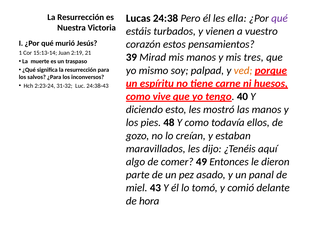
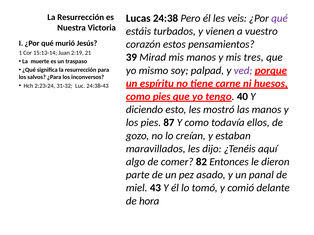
ella: ella -> veis (237, 18)
ved colour: orange -> purple (243, 71)
como vive: vive -> pies (162, 97)
48: 48 -> 87 (169, 123)
49: 49 -> 82 (201, 162)
